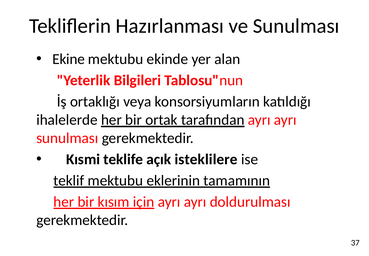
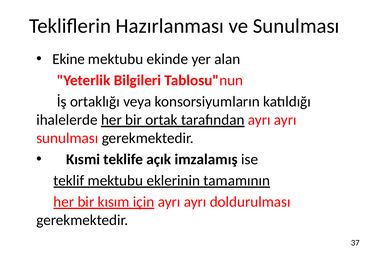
isteklilere: isteklilere -> imzalamış (206, 159)
